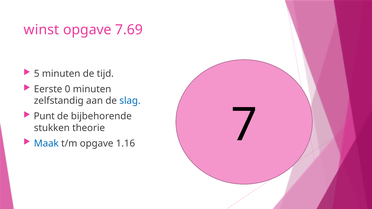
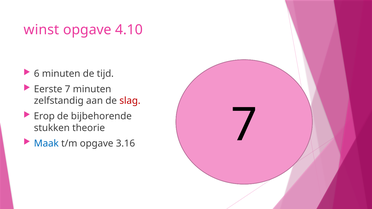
7.69: 7.69 -> 4.10 (129, 30)
5: 5 -> 6 (37, 74)
0: 0 -> 7 (68, 89)
slag colour: blue -> red (130, 101)
Punt: Punt -> Erop (44, 116)
1.16: 1.16 -> 3.16 (125, 143)
